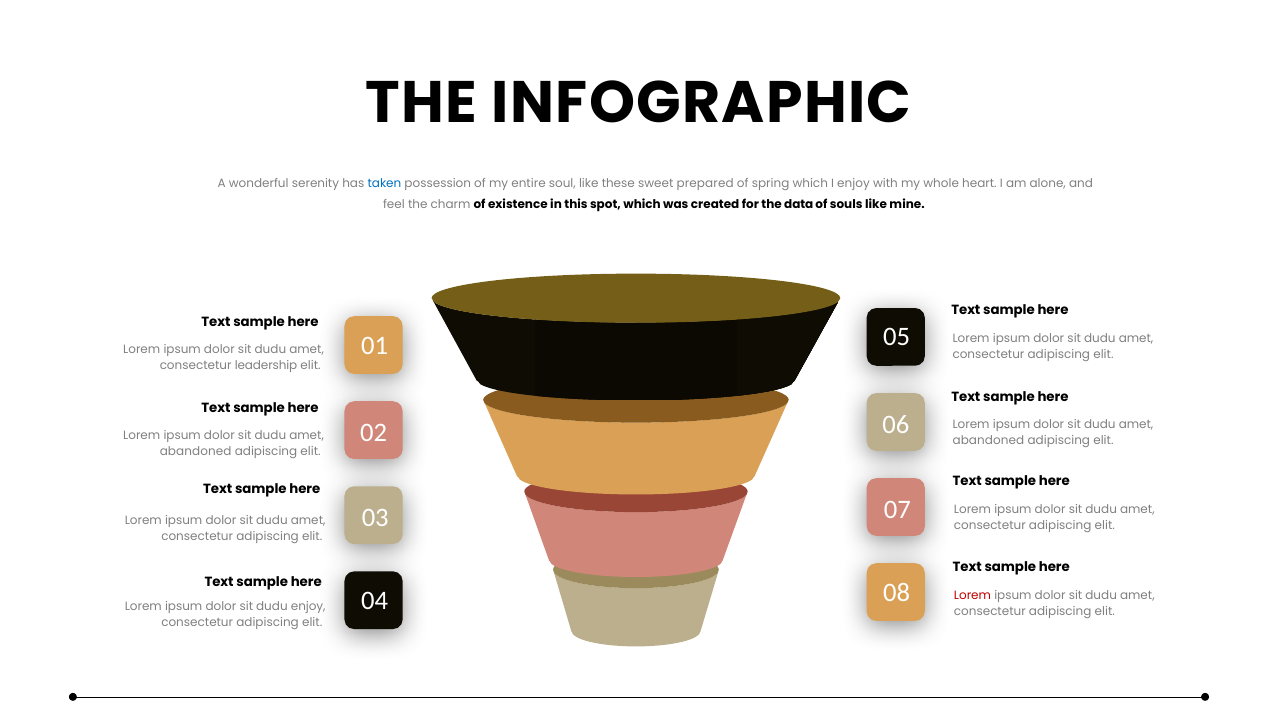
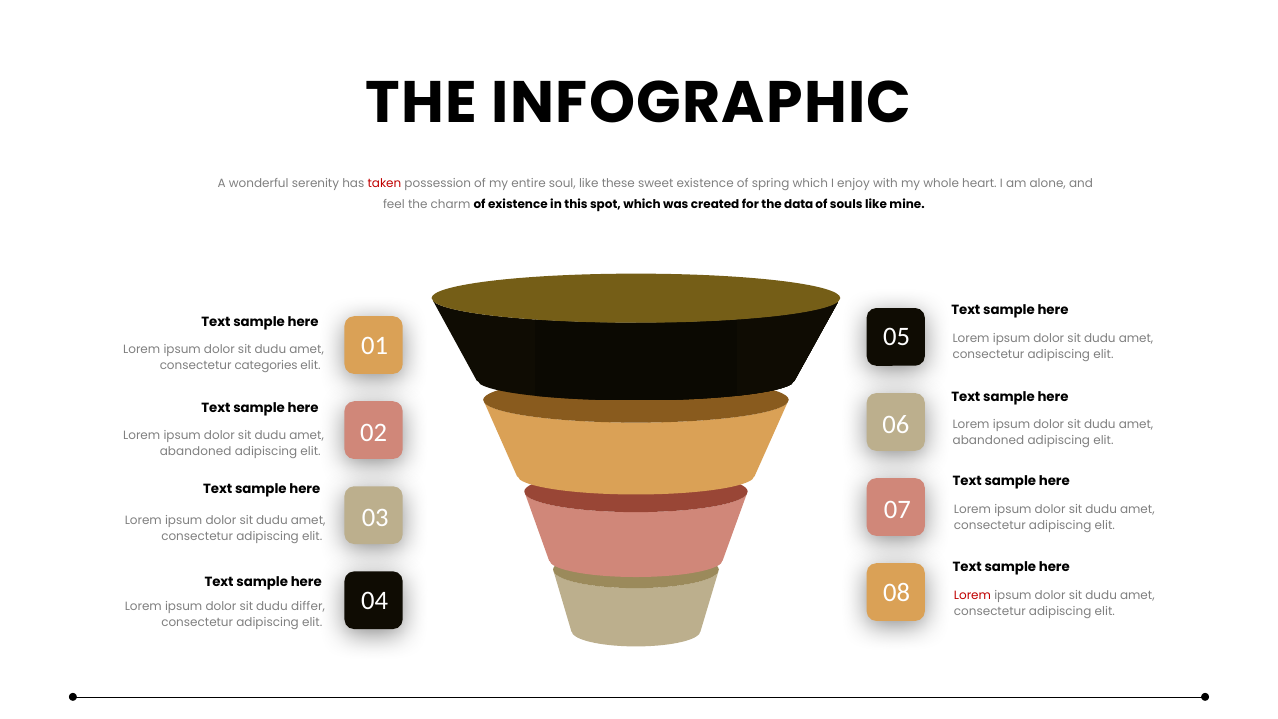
taken colour: blue -> red (384, 183)
sweet prepared: prepared -> existence (705, 183)
leadership: leadership -> categories (266, 366)
dudu enjoy: enjoy -> differ (308, 607)
